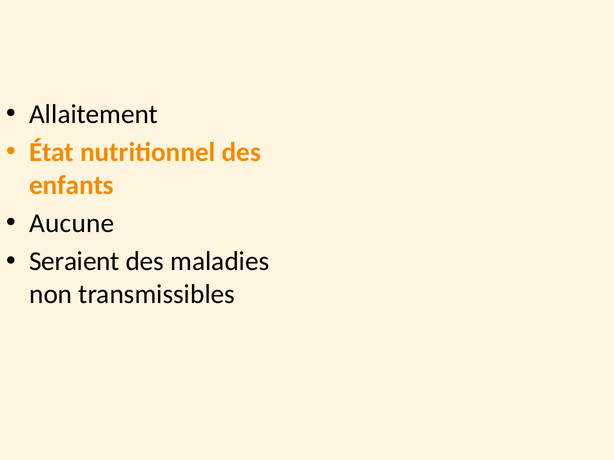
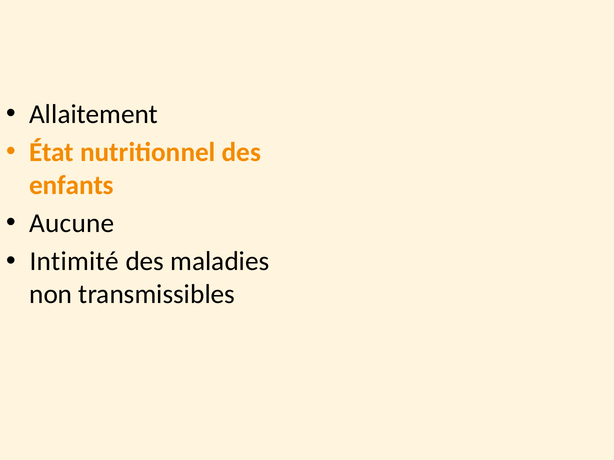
Seraient: Seraient -> Intimité (74, 262)
